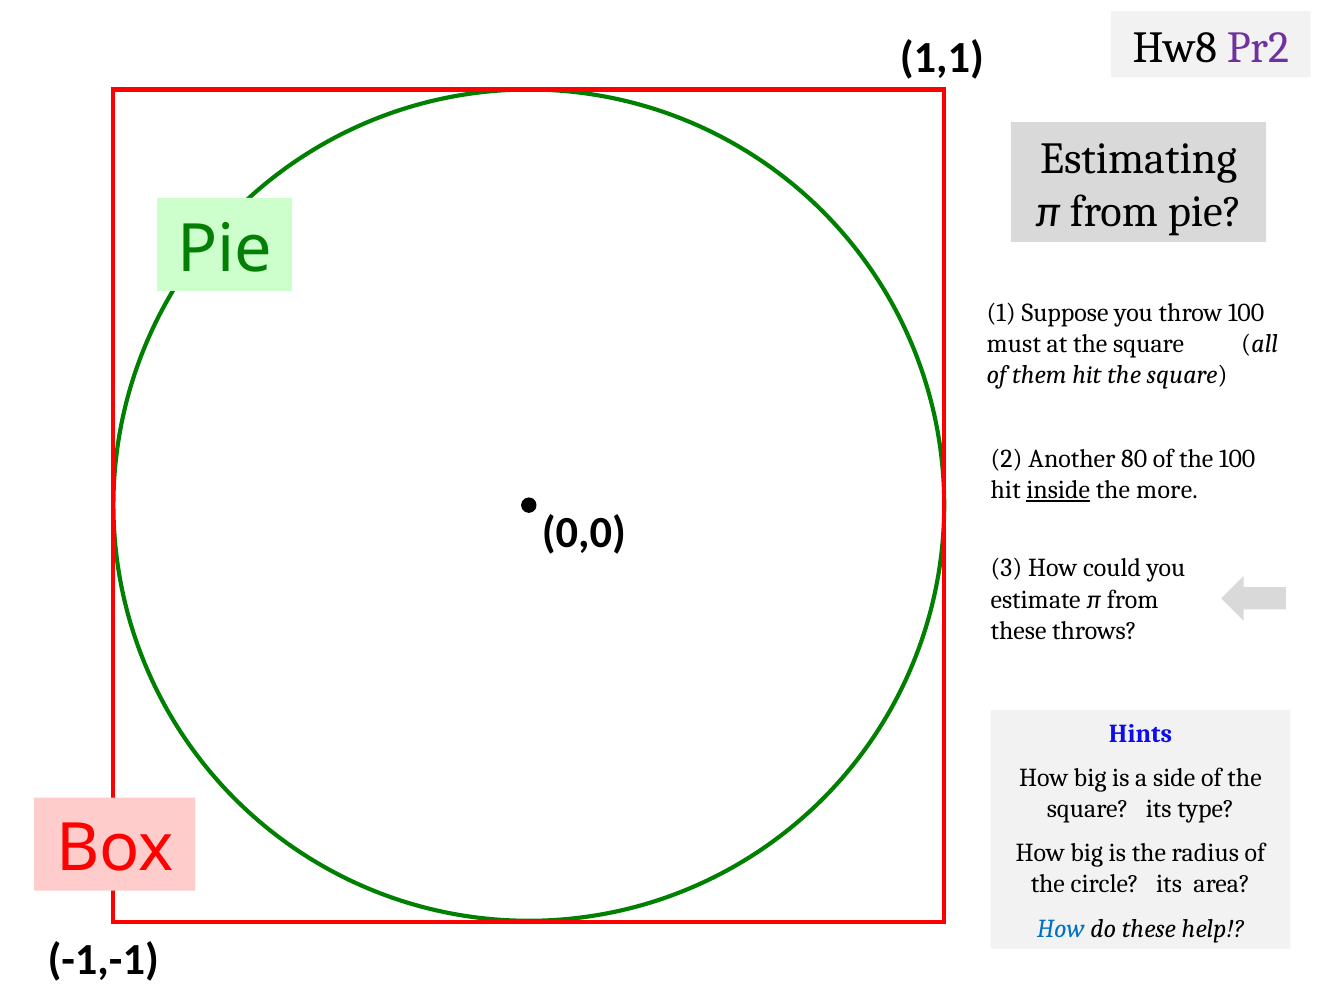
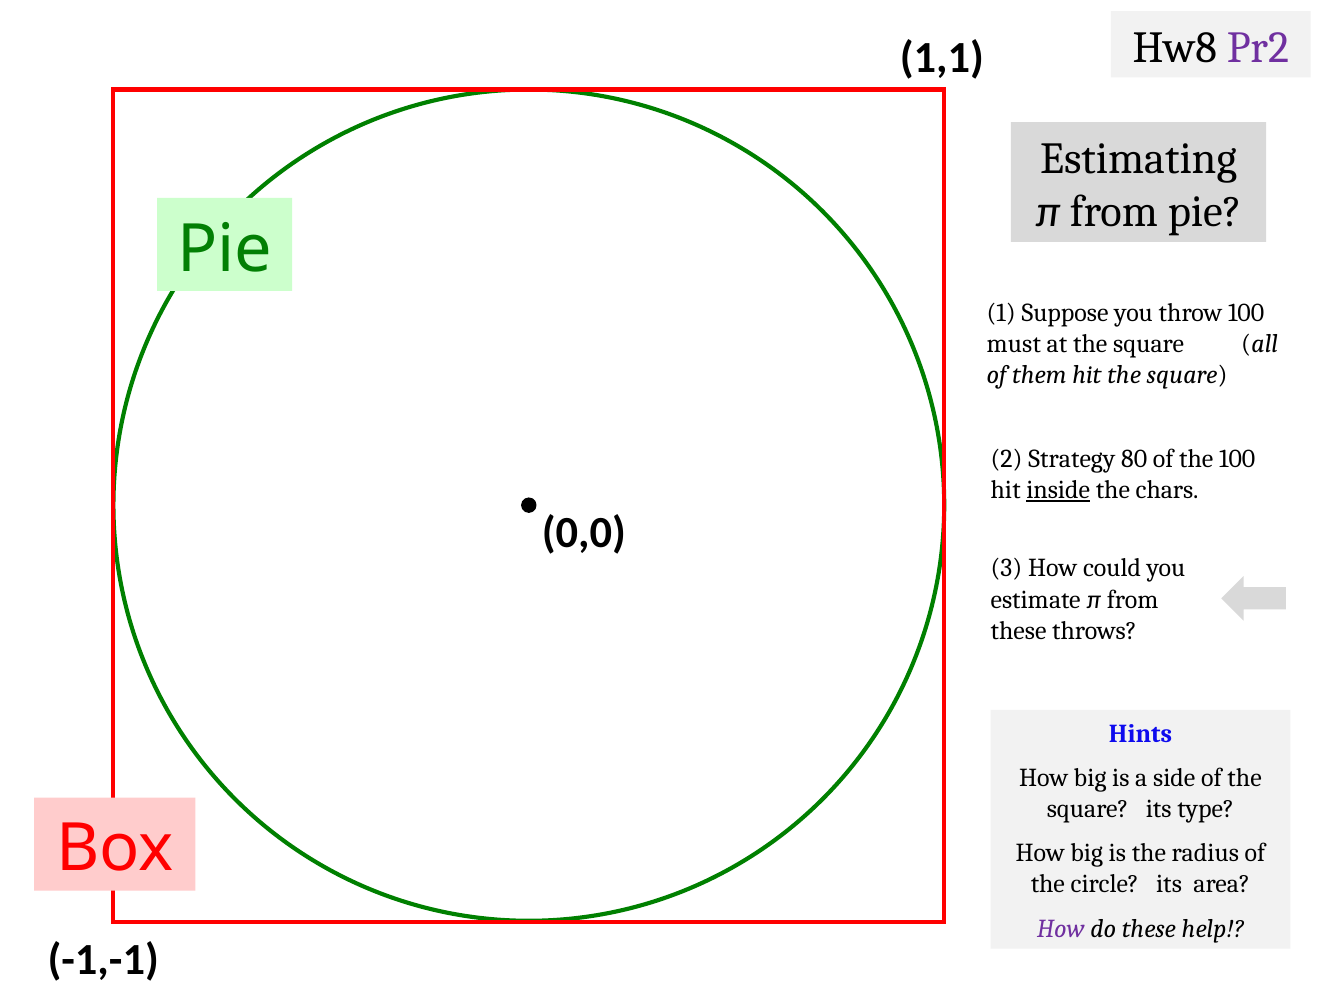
Another: Another -> Strategy (1072, 459)
more: more -> chars (1167, 490)
How colour: blue -> purple (1061, 928)
